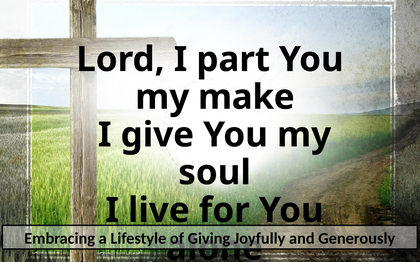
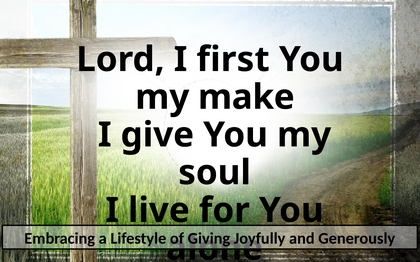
part: part -> first (233, 60)
